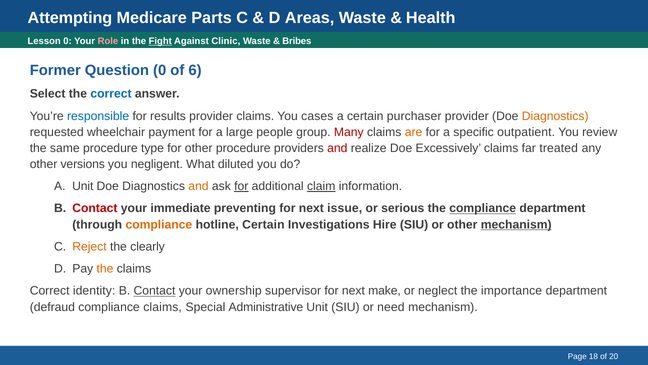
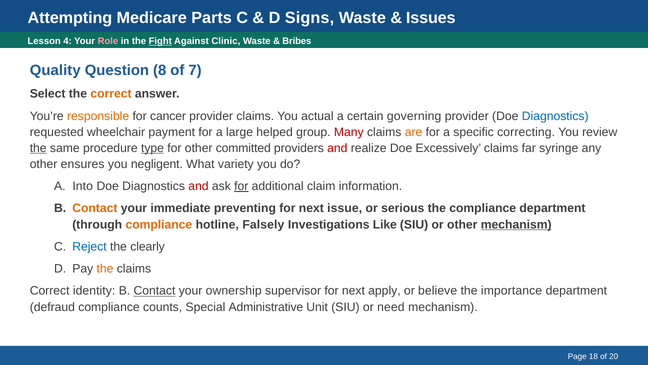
Areas: Areas -> Signs (309, 18)
Health: Health -> Issues (431, 18)
Lesson 0: 0 -> 4 (68, 41)
Former: Former -> Quality (55, 70)
Question 0: 0 -> 8 (160, 70)
6: 6 -> 7 (195, 70)
correct colour: blue -> orange (111, 94)
responsible colour: blue -> orange (98, 116)
results: results -> cancer (168, 116)
cases: cases -> actual (317, 116)
purchaser: purchaser -> governing (414, 116)
Diagnostics colour: orange -> blue (555, 116)
people: people -> helped (275, 132)
outpatient: outpatient -> correcting (526, 132)
the underline: none -> present (38, 148)
type underline: none -> present (152, 148)
other procedure: procedure -> committed (243, 148)
treated: treated -> syringe (559, 148)
versions: versions -> ensures (83, 164)
diluted: diluted -> variety (236, 164)
A Unit: Unit -> Into (83, 186)
and colour: orange -> red (198, 186)
claim underline: present -> none (321, 186)
Contact colour: red -> orange (95, 208)
compliance underline: present -> none (483, 208)
hotline Certain: Certain -> Falsely (263, 224)
Hire: Hire -> Like (385, 224)
Reject colour: orange -> blue (89, 246)
make: make -> apply (384, 291)
neglect: neglect -> believe (438, 291)
compliance claims: claims -> counts (163, 307)
